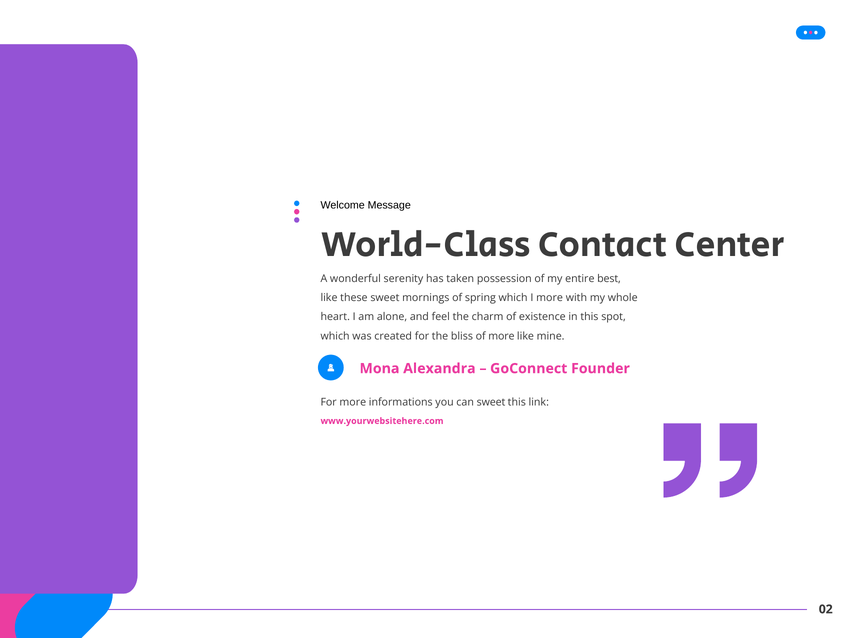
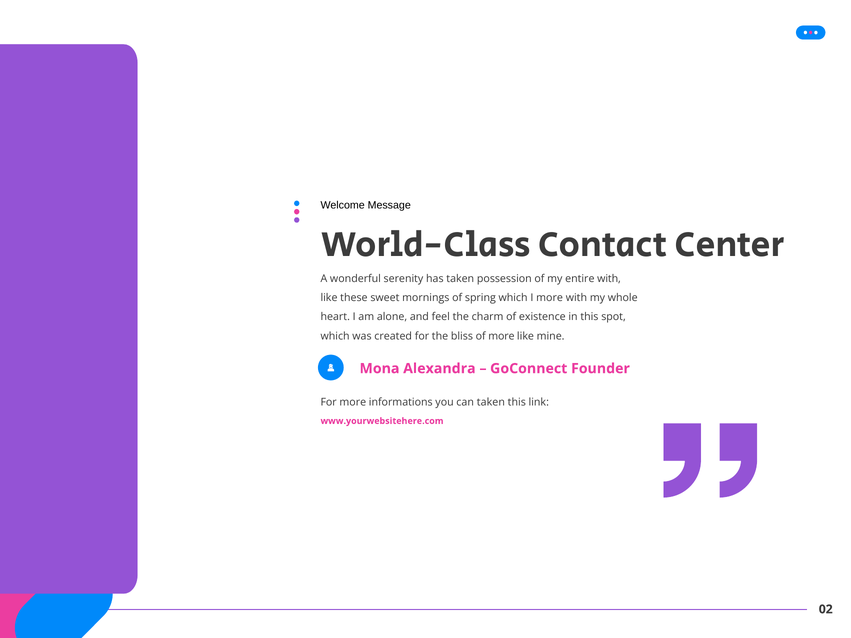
entire best: best -> with (609, 279)
can sweet: sweet -> taken (491, 402)
